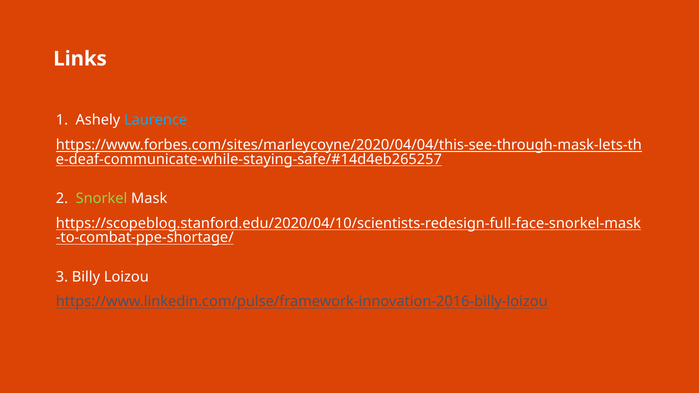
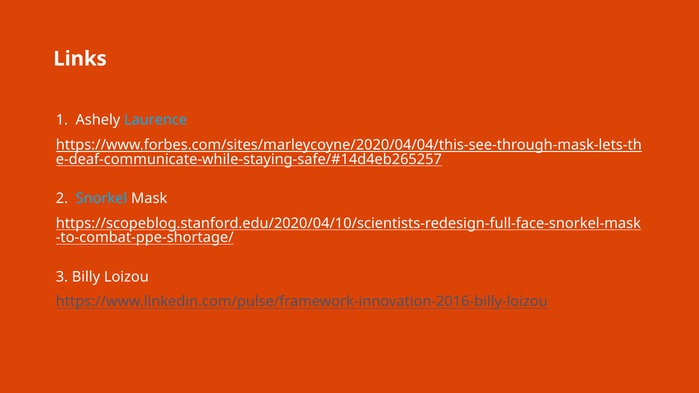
Snorkel colour: light green -> light blue (102, 199)
